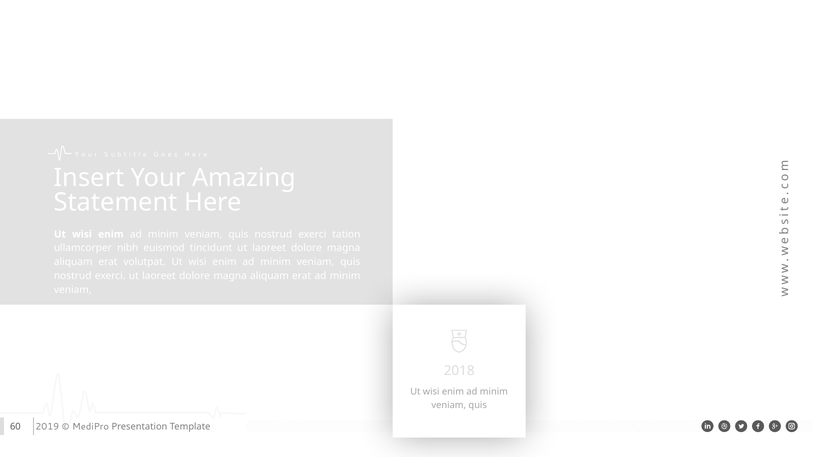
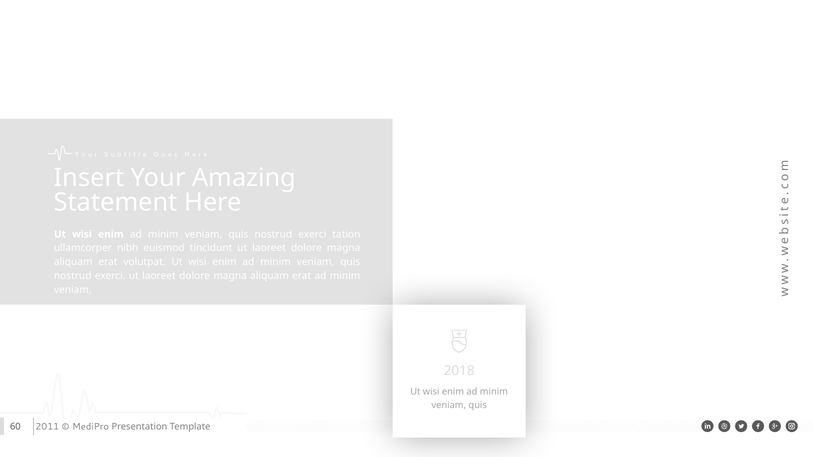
2019: 2019 -> 2011 (47, 427)
